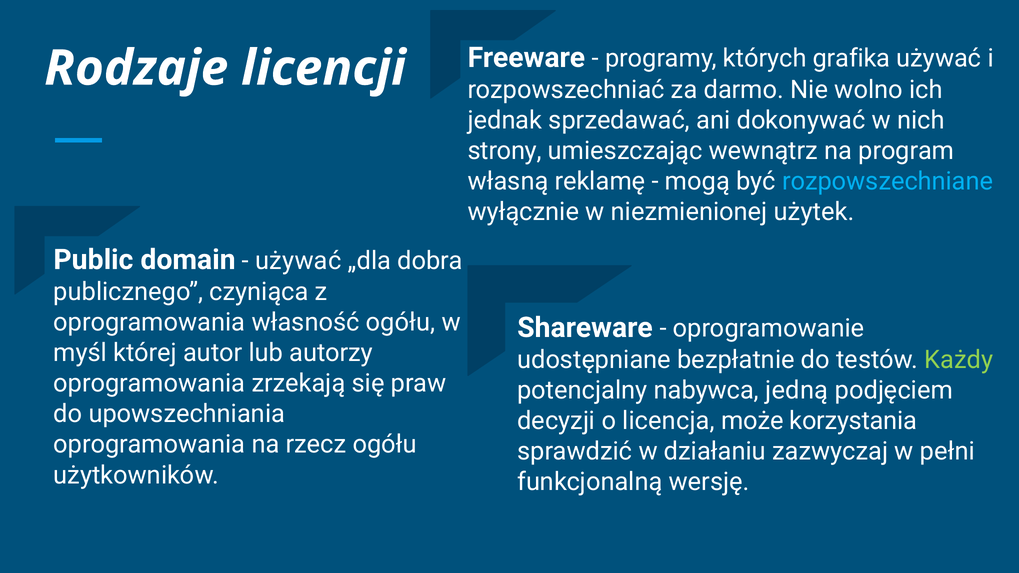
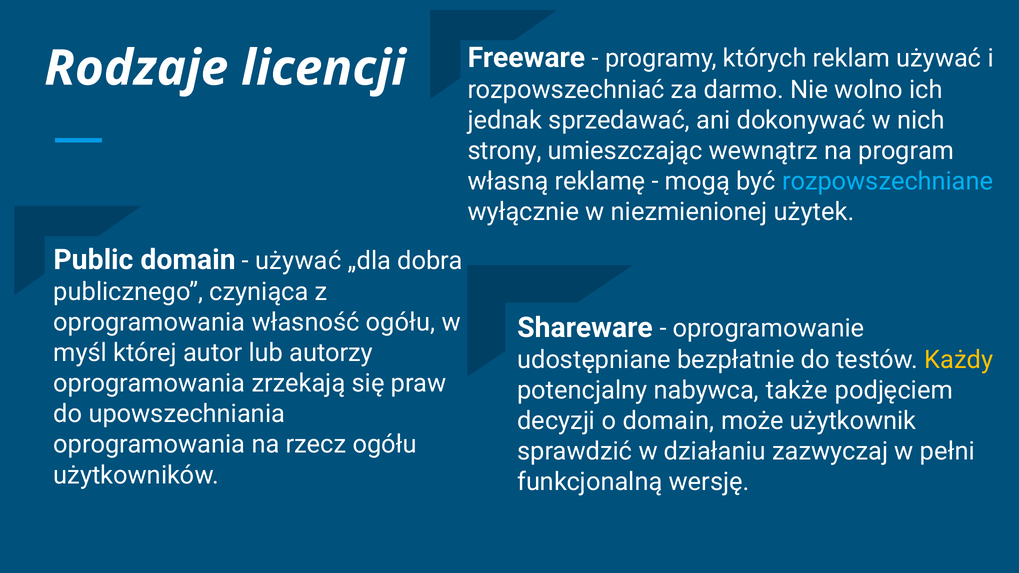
grafika: grafika -> reklam (851, 59)
Każdy colour: light green -> yellow (959, 360)
jedną: jedną -> także (797, 390)
o licencja: licencja -> domain (668, 421)
korzystania: korzystania -> użytkownik (853, 421)
